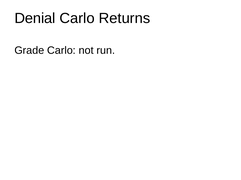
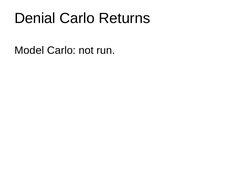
Grade: Grade -> Model (29, 51)
